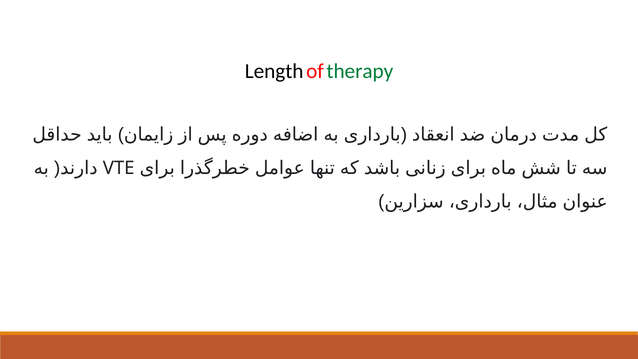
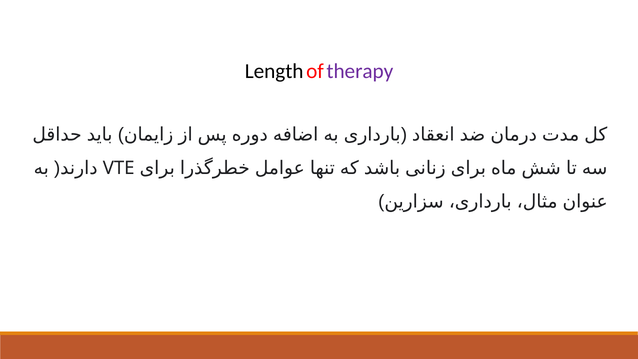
therapy colour: green -> purple (360, 71)
